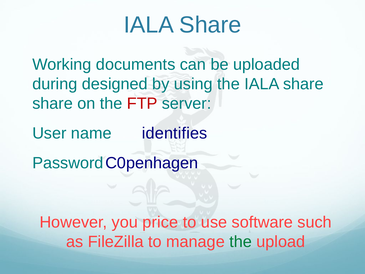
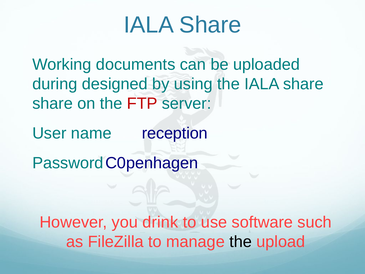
identifies: identifies -> reception (175, 133)
price: price -> drink (160, 222)
the colour: green -> black (241, 242)
